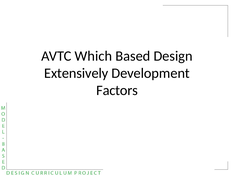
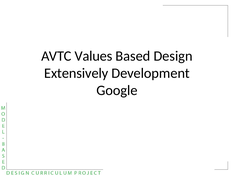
Which: Which -> Values (93, 56)
Factors: Factors -> Google (117, 90)
